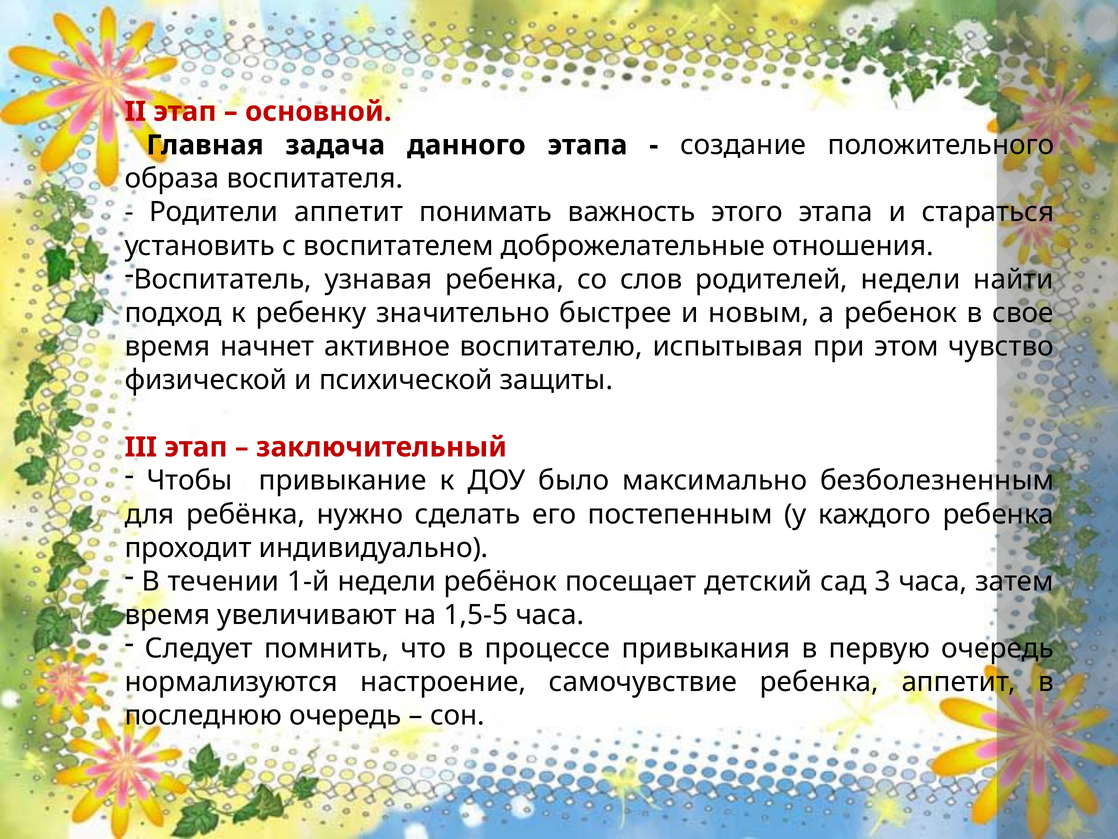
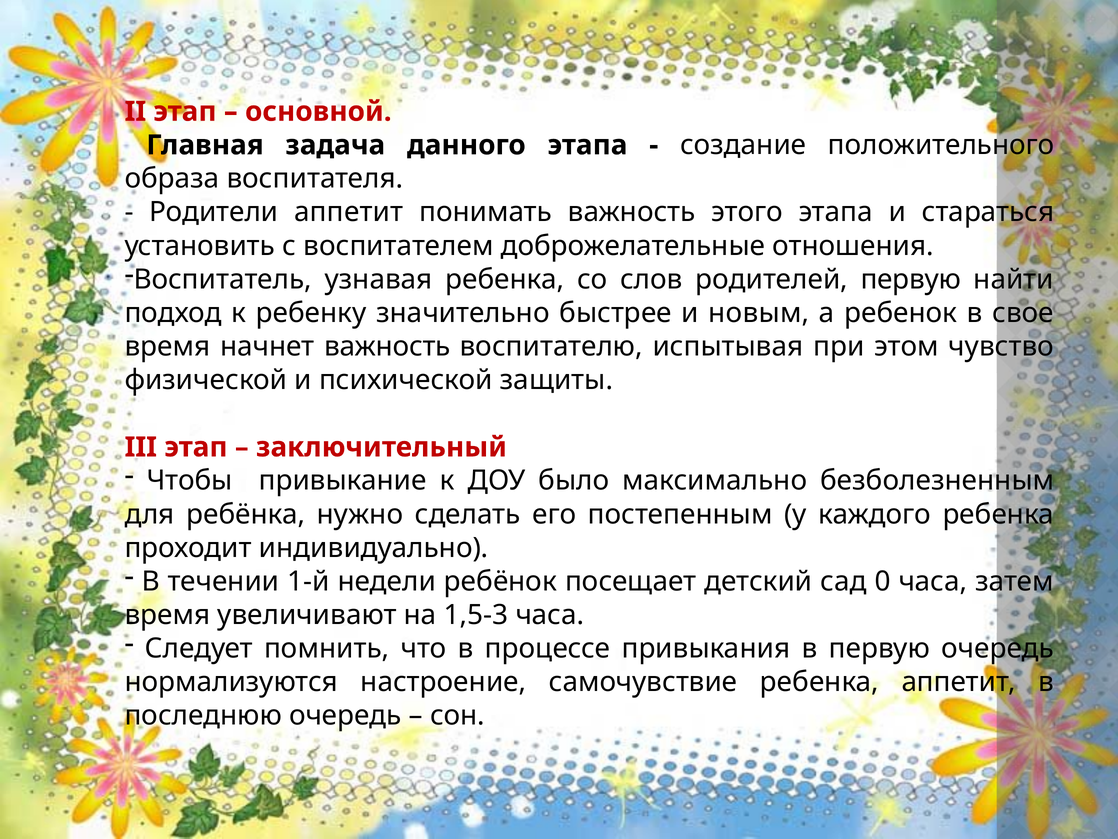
родителей недели: недели -> первую (911, 279)
начнет активное: активное -> важность (387, 346)
3: 3 -> 0 (883, 581)
1,5-5: 1,5-5 -> 1,5-3 (476, 615)
